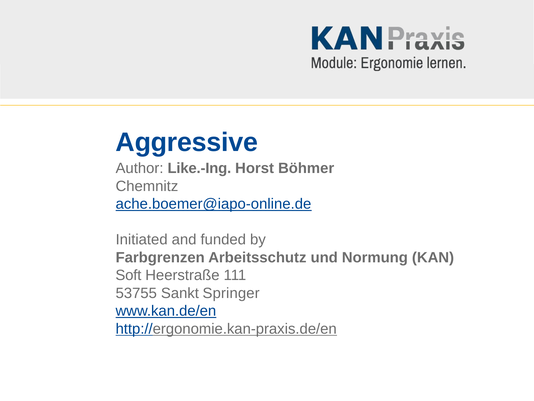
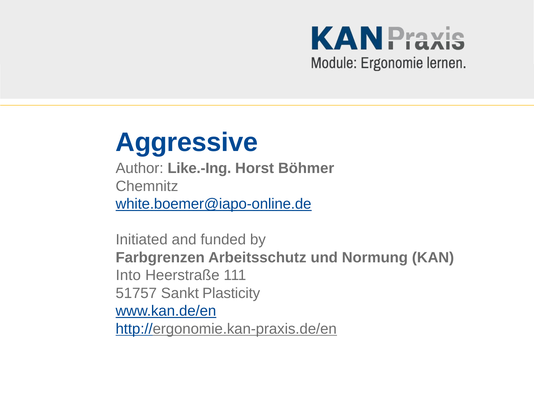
ache.boemer@iapo-online.de: ache.boemer@iapo-online.de -> white.boemer@iapo-online.de (214, 204)
Soft: Soft -> Into (128, 275)
53755: 53755 -> 51757 (136, 293)
Springer: Springer -> Plasticity (231, 293)
